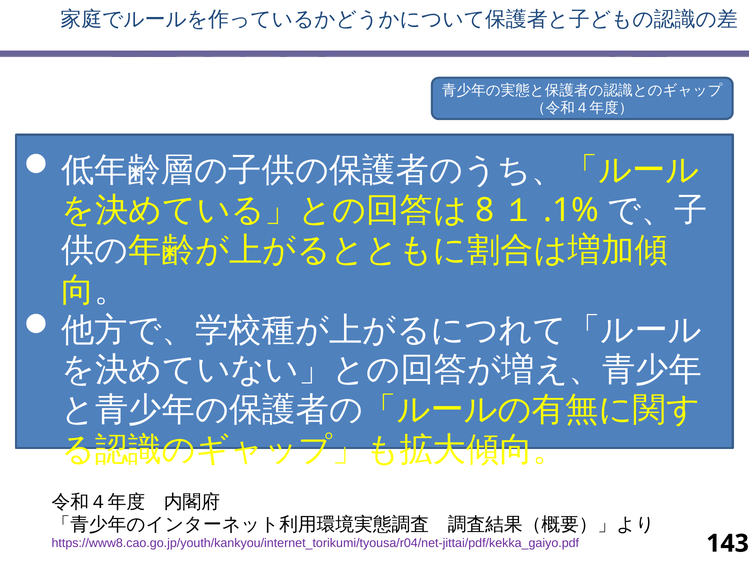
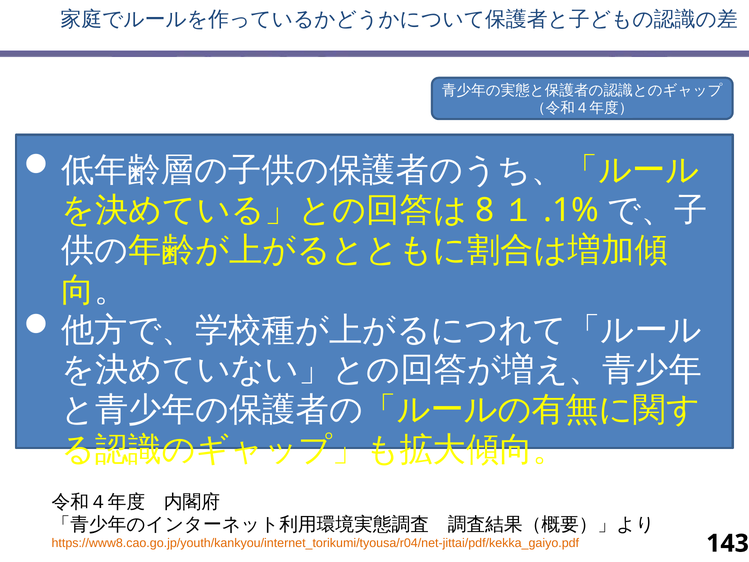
https://www8.cao.go.jp/youth/kankyou/internet_torikumi/tyousa/r04/net-jittai/pdf/kekka_gaiyo.pdf colour: purple -> orange (315, 543)
